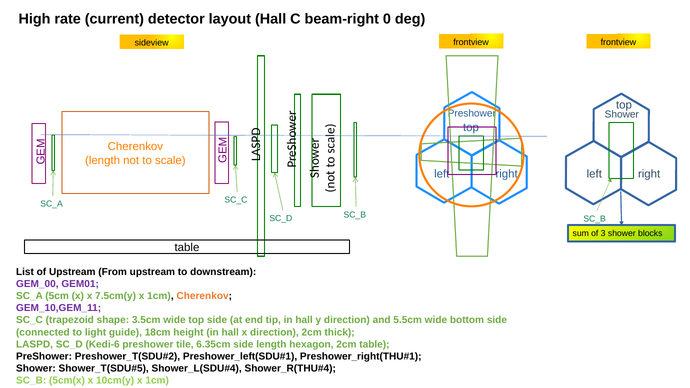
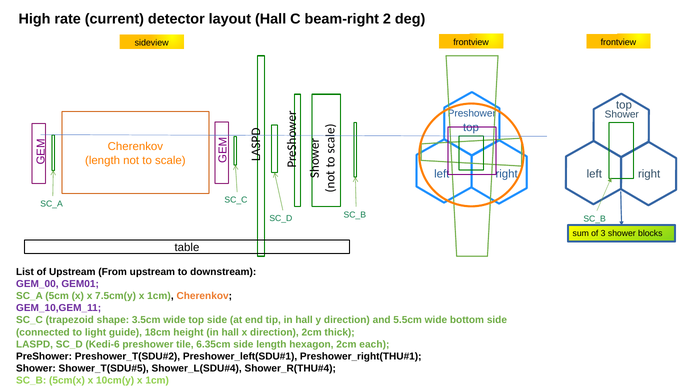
0: 0 -> 2 (387, 19)
2cm table: table -> each (374, 344)
